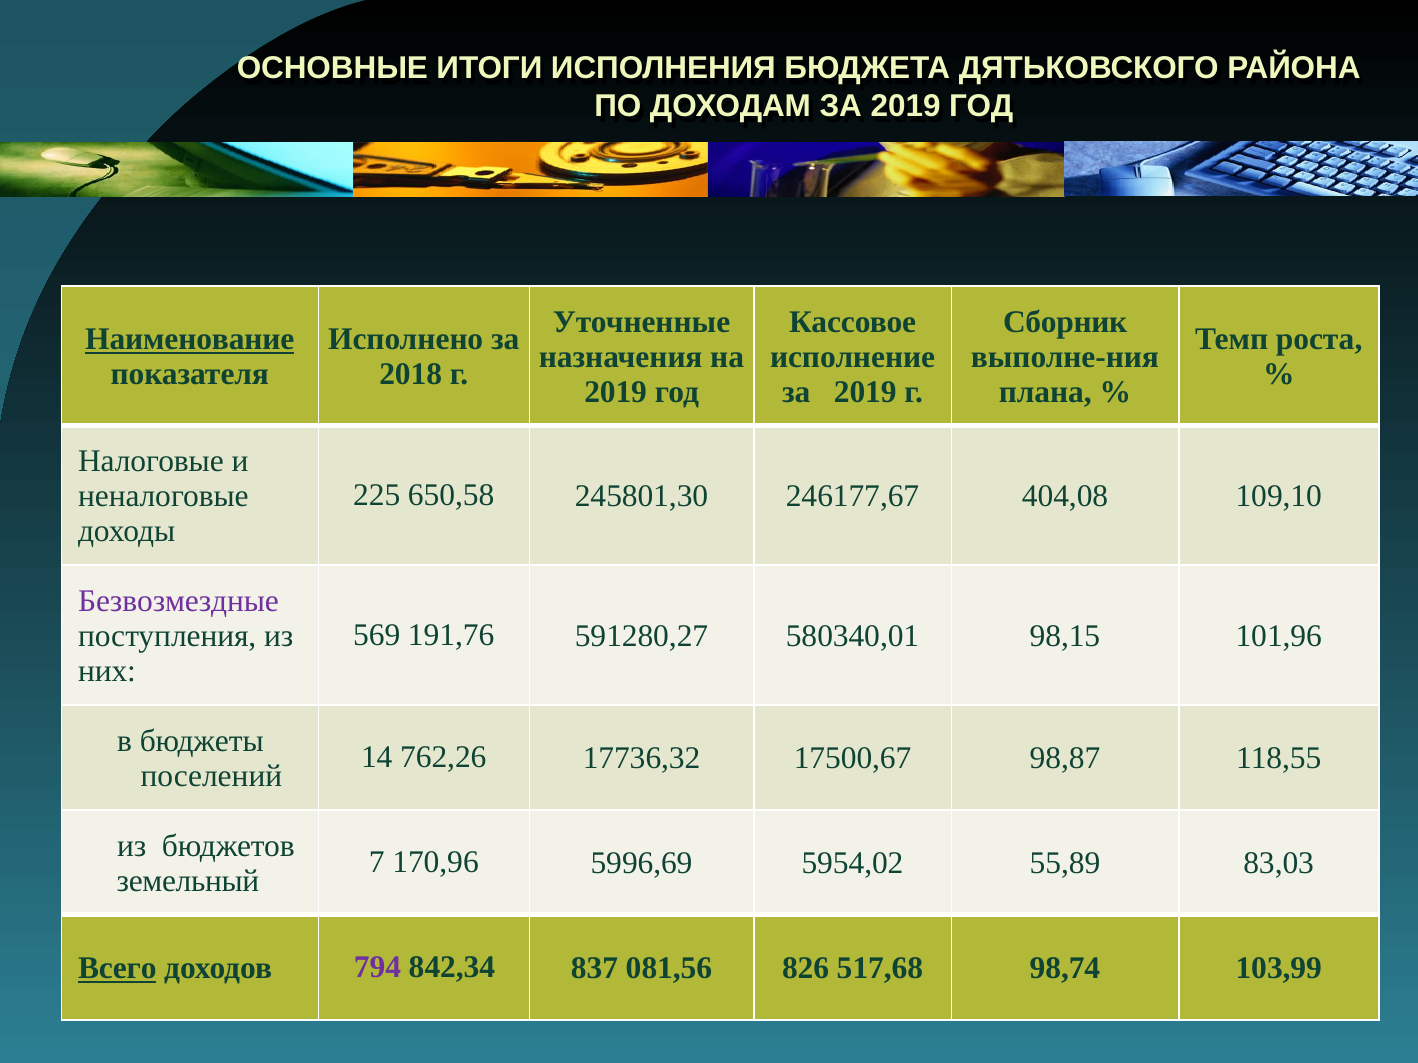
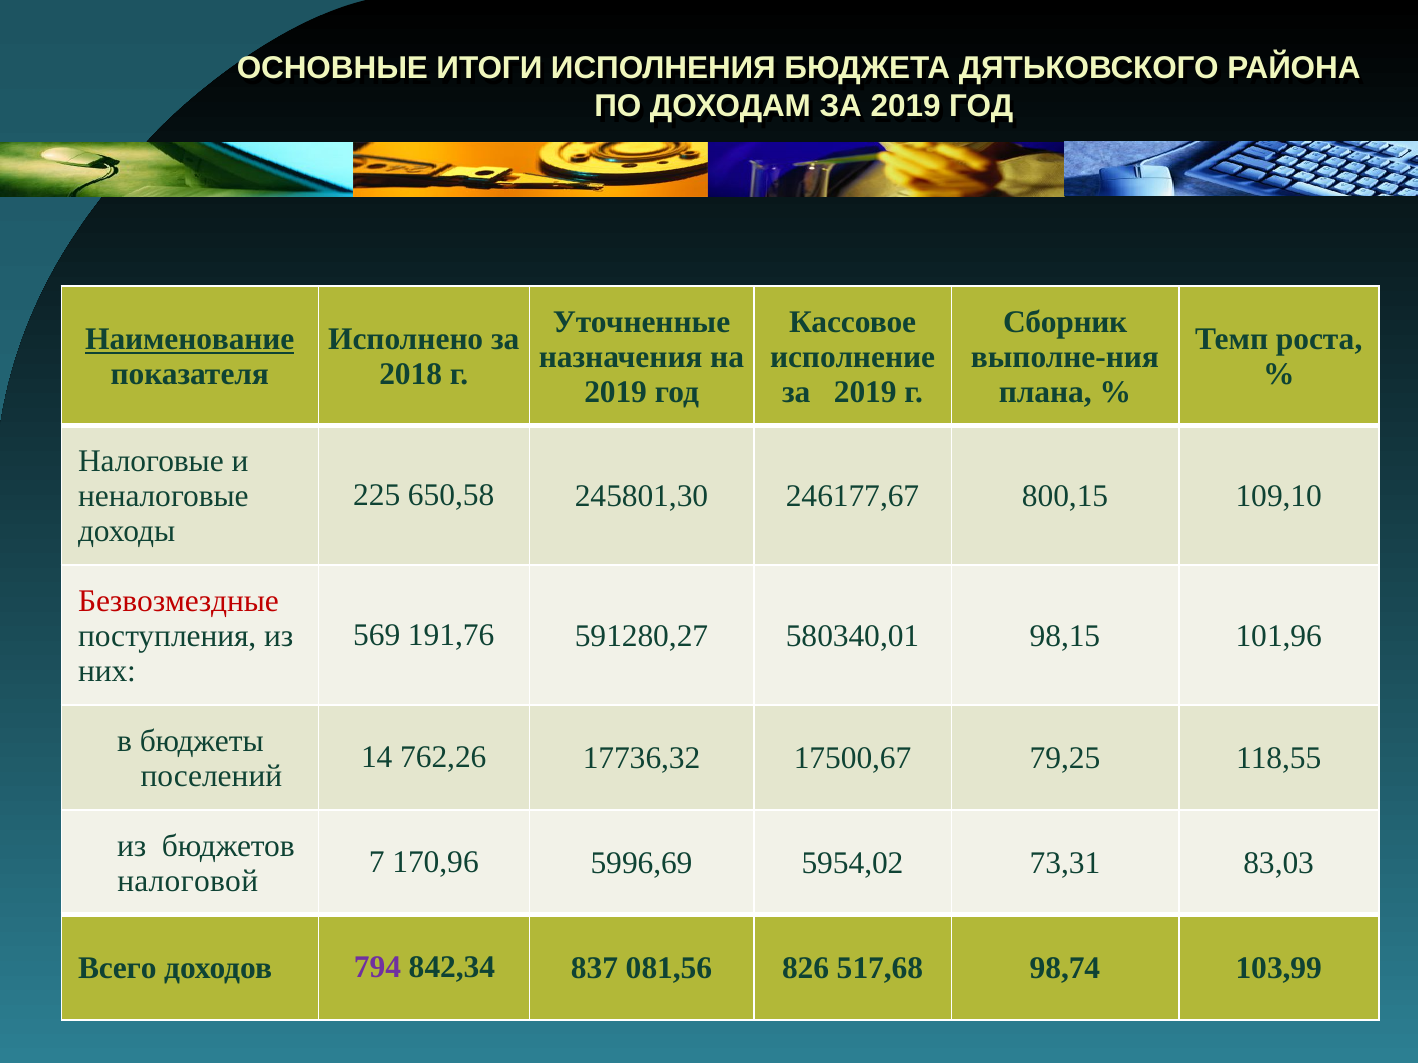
404,08: 404,08 -> 800,15 (1065, 497)
Безвозмездные colour: purple -> red (178, 601)
98,87: 98,87 -> 79,25 (1065, 759)
55,89: 55,89 -> 73,31 (1065, 864)
земельный: земельный -> налоговой (188, 881)
Всего underline: present -> none (117, 969)
